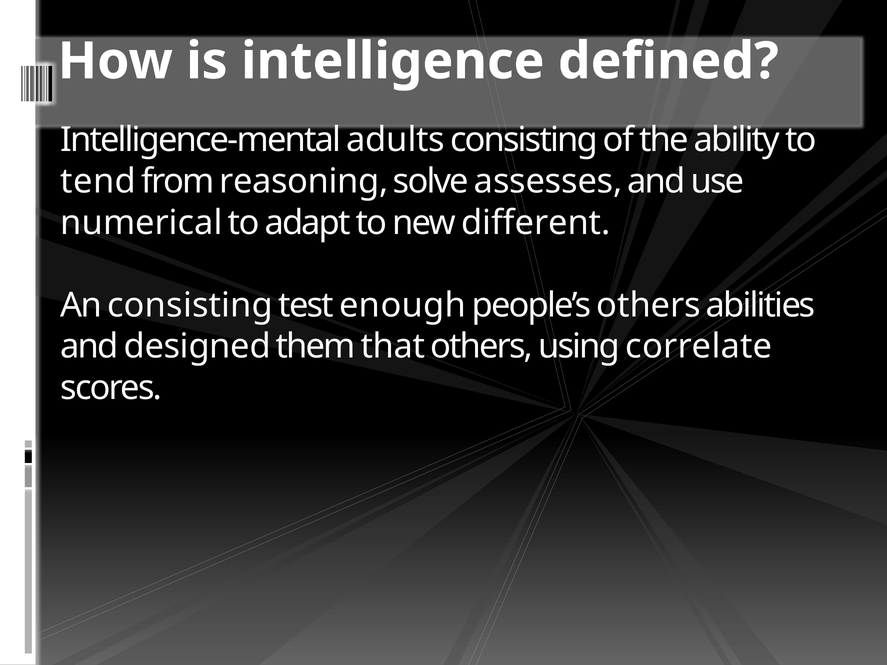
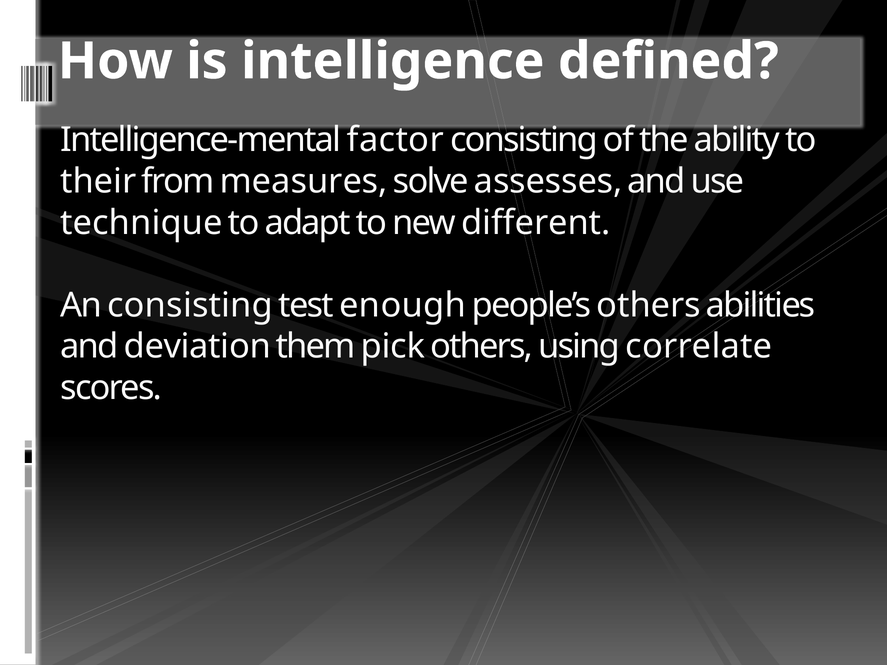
adults: adults -> factor (395, 140)
tend: tend -> their (98, 181)
reasoning: reasoning -> measures (304, 181)
numerical: numerical -> technique (142, 223)
designed: designed -> deviation (197, 347)
that: that -> pick (393, 347)
